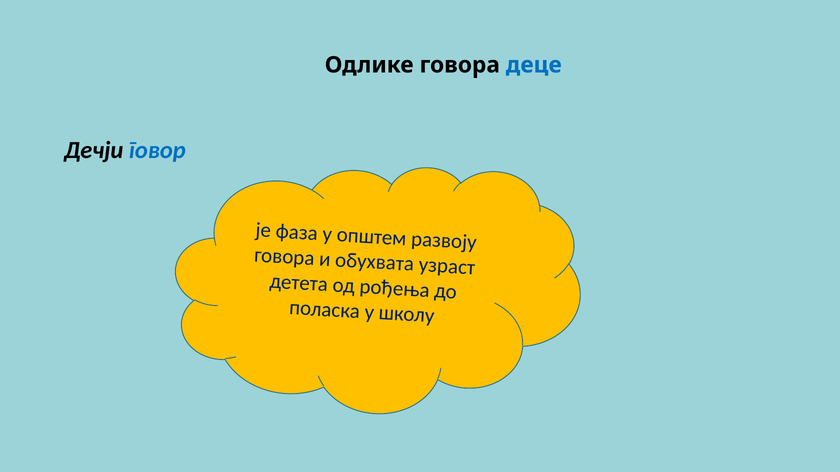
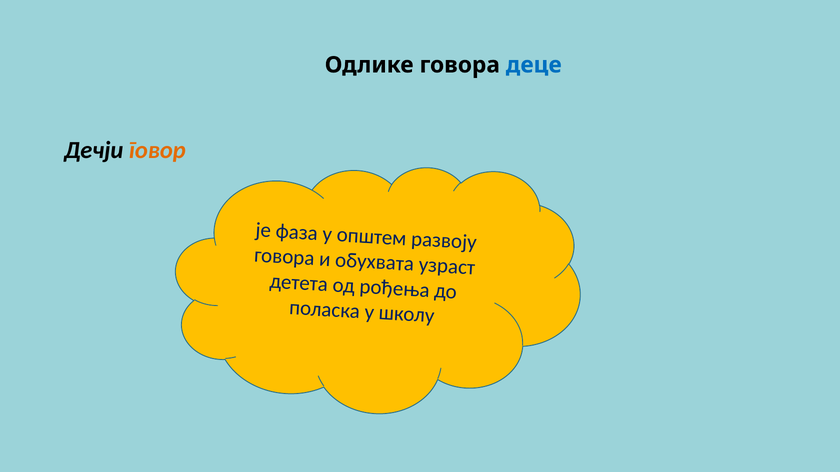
говор colour: blue -> orange (157, 150)
